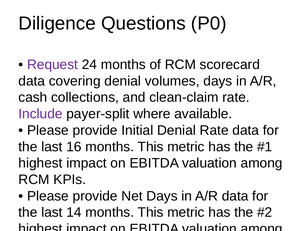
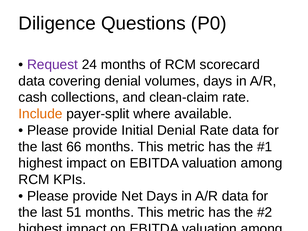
Include colour: purple -> orange (40, 114)
16: 16 -> 66 (74, 147)
14: 14 -> 51 (74, 212)
